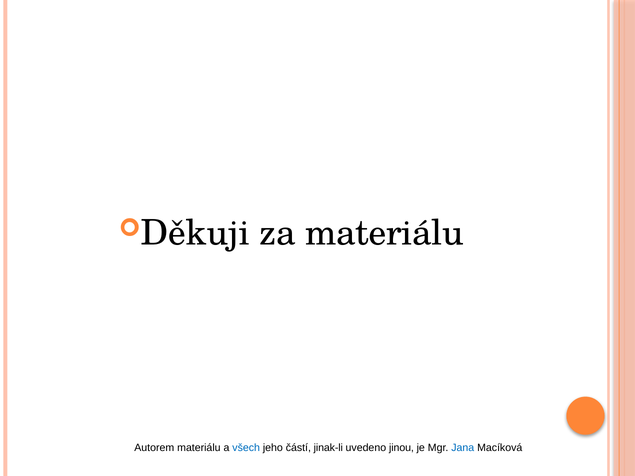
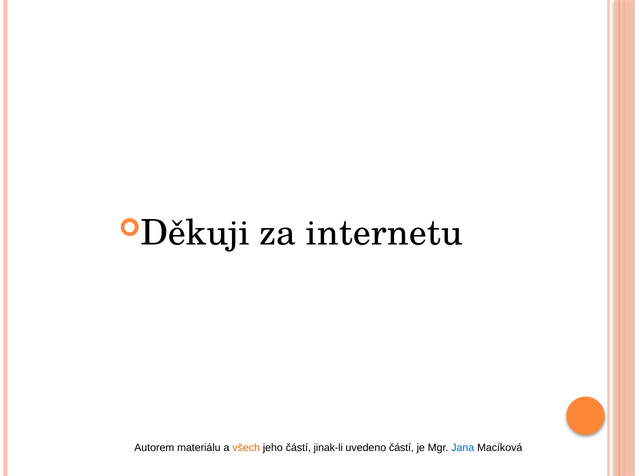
za materiálu: materiálu -> internetu (384, 233)
všech colour: blue -> orange (246, 448)
uvedeno jinou: jinou -> částí (401, 448)
